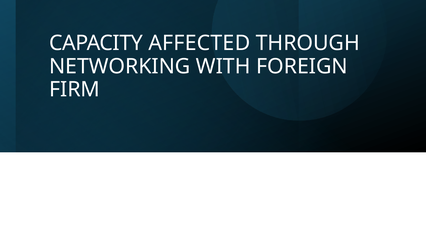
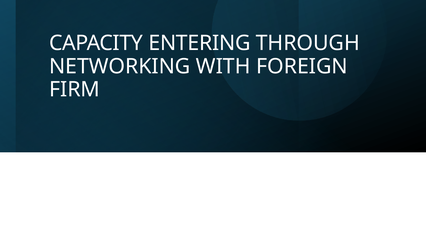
AFFECTED: AFFECTED -> ENTERING (200, 43)
